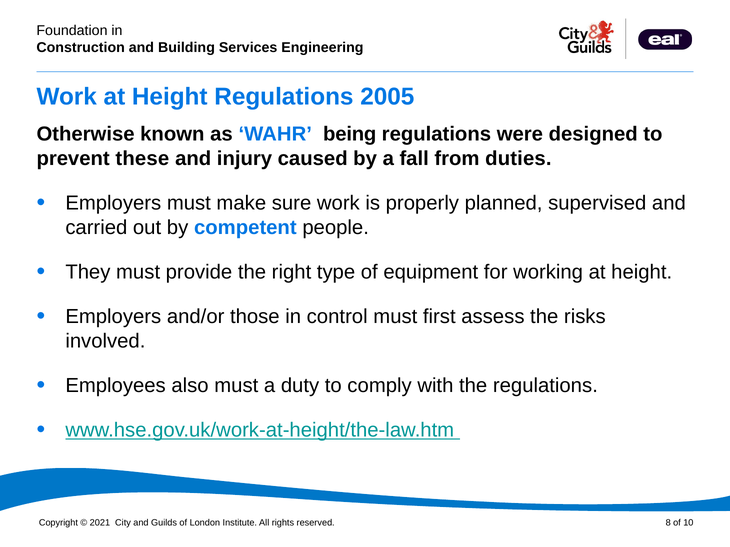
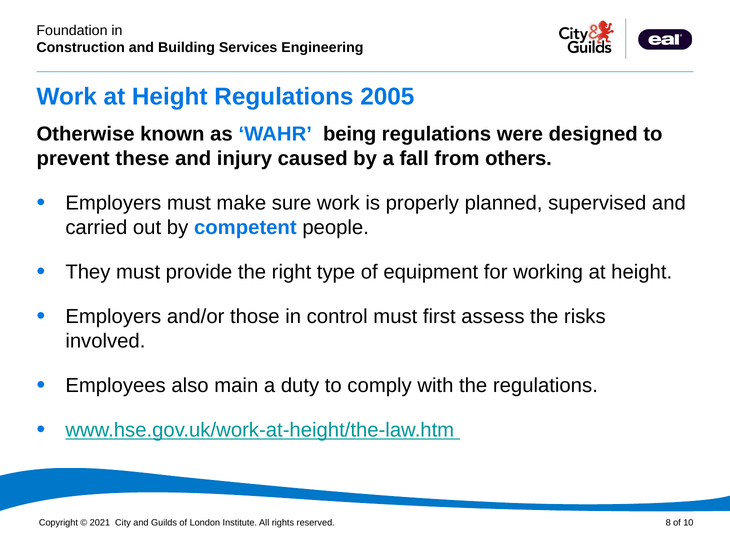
duties: duties -> others (519, 159)
also must: must -> main (236, 386)
